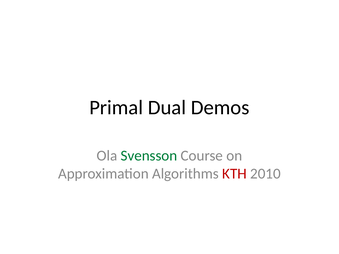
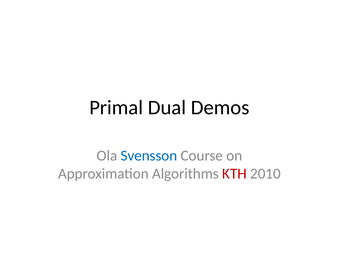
Svensson colour: green -> blue (149, 156)
